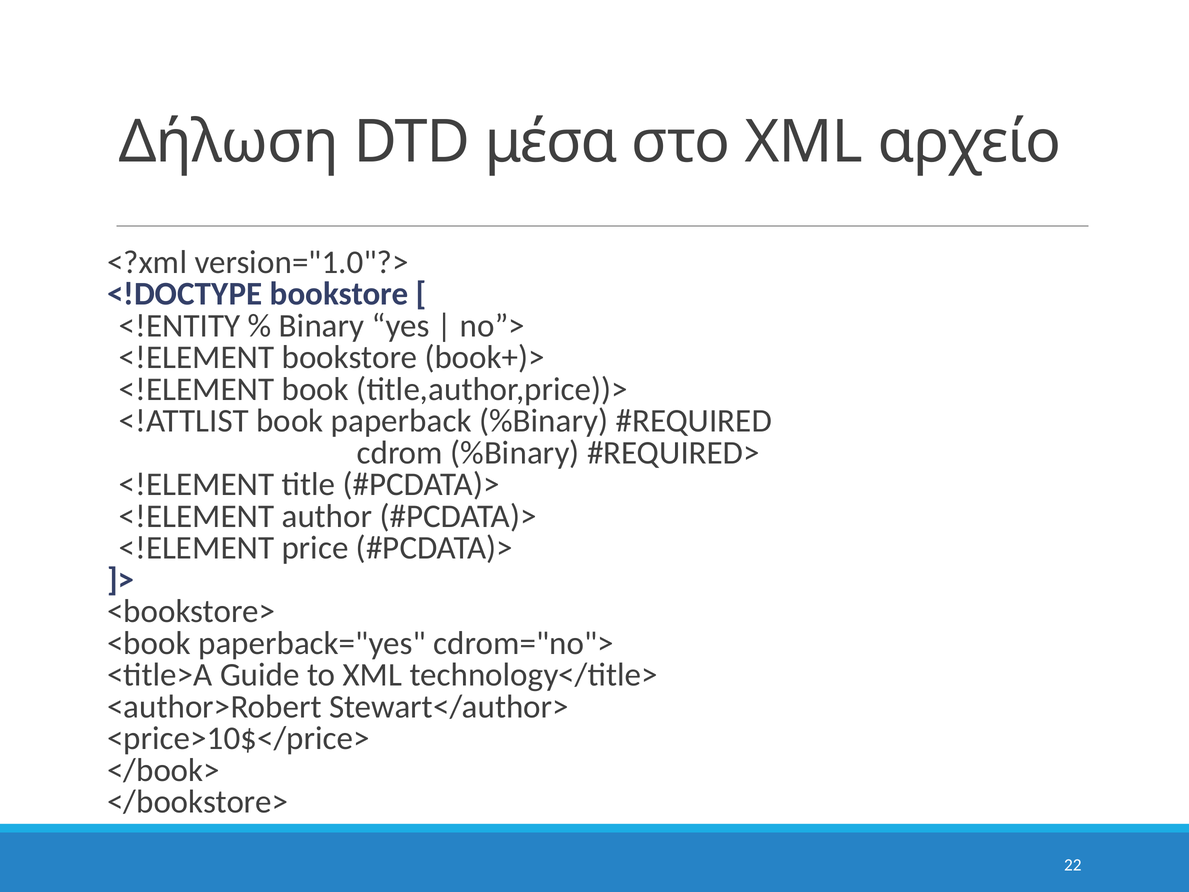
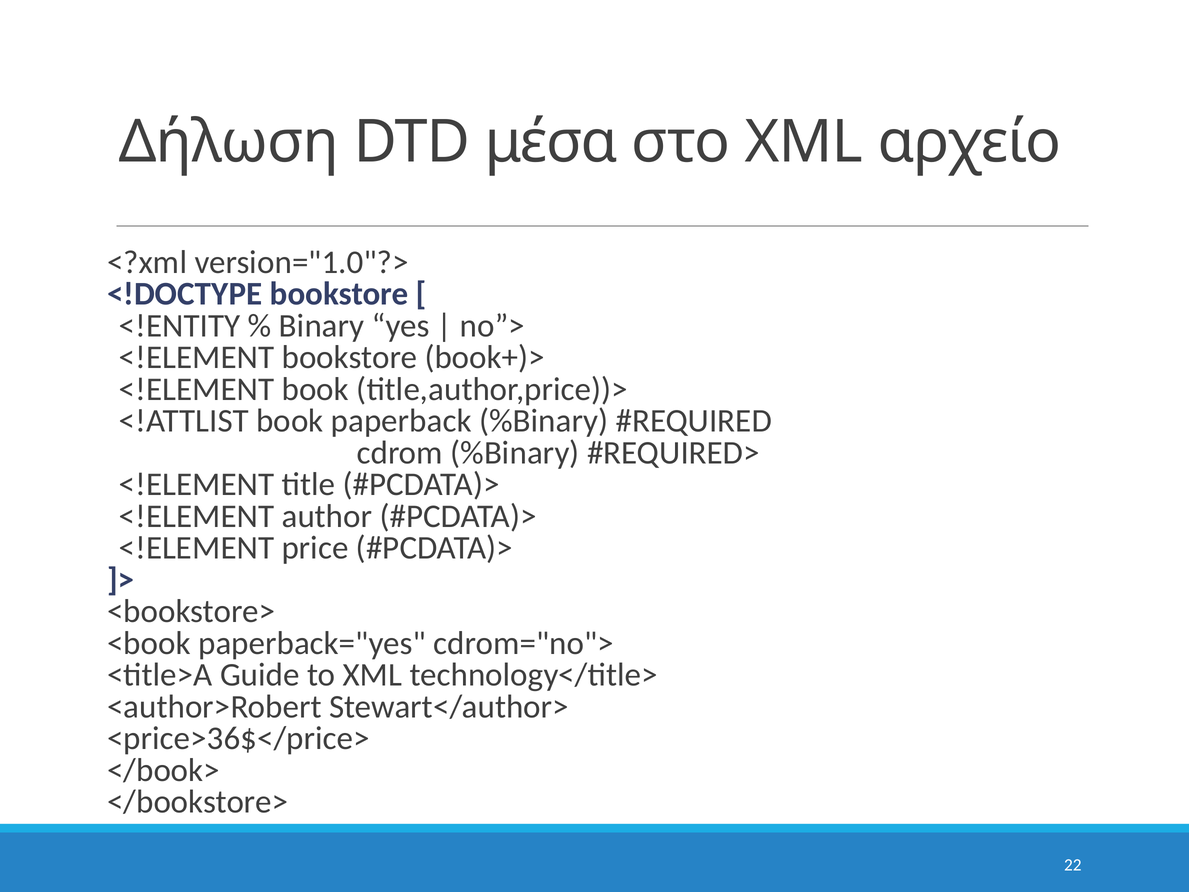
<price>10$</price>: <price>10$</price> -> <price>36$</price> (238, 738)
